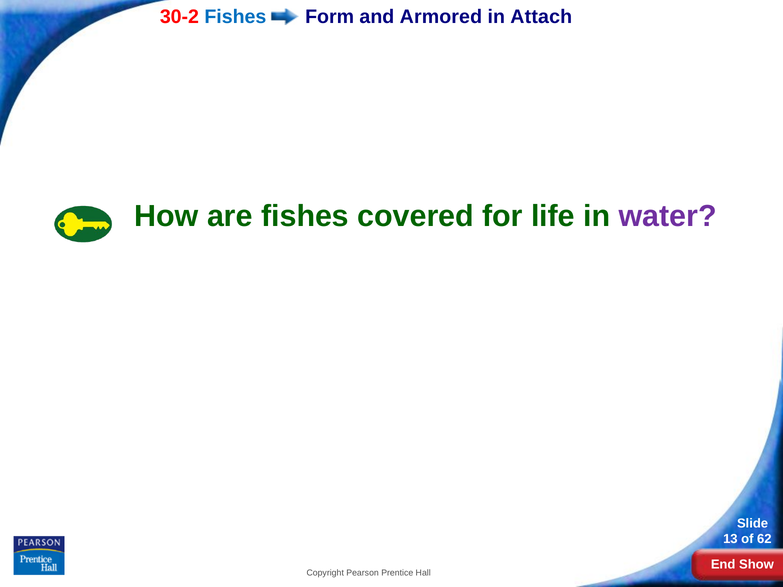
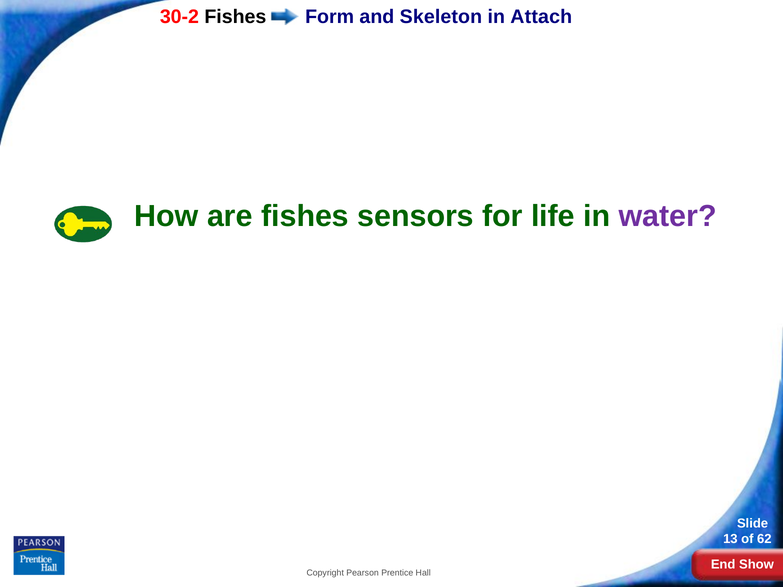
Fishes colour: blue -> black (235, 17)
Armored: Armored -> Skeleton (441, 17)
covered: covered -> sensors (416, 216)
